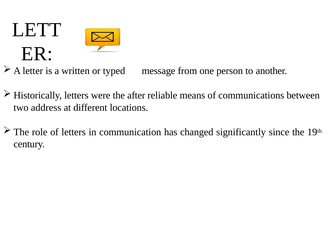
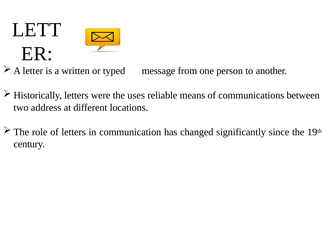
after: after -> uses (136, 95)
